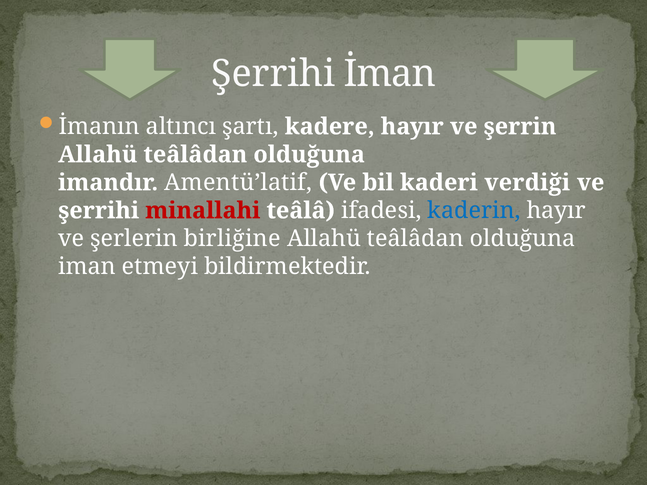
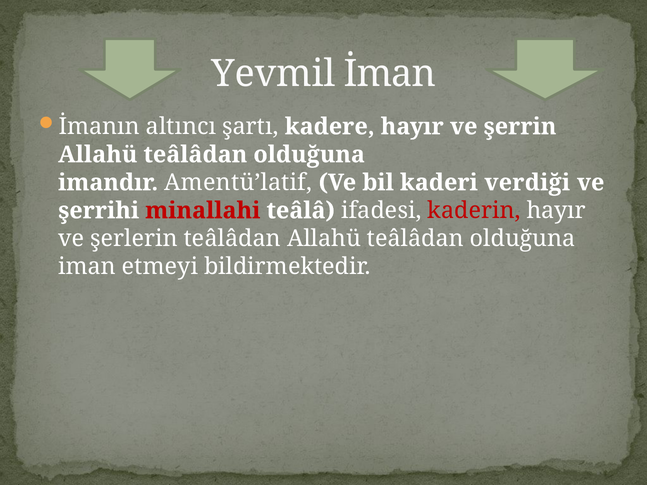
Şerrihi: Şerrihi -> Yevmil (273, 74)
kaderin colour: blue -> red (474, 211)
şerlerin birliğine: birliğine -> teâlâdan (232, 239)
